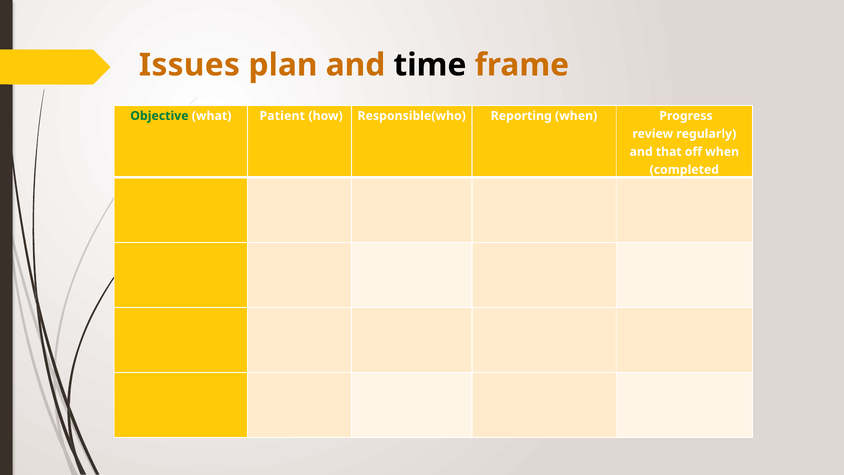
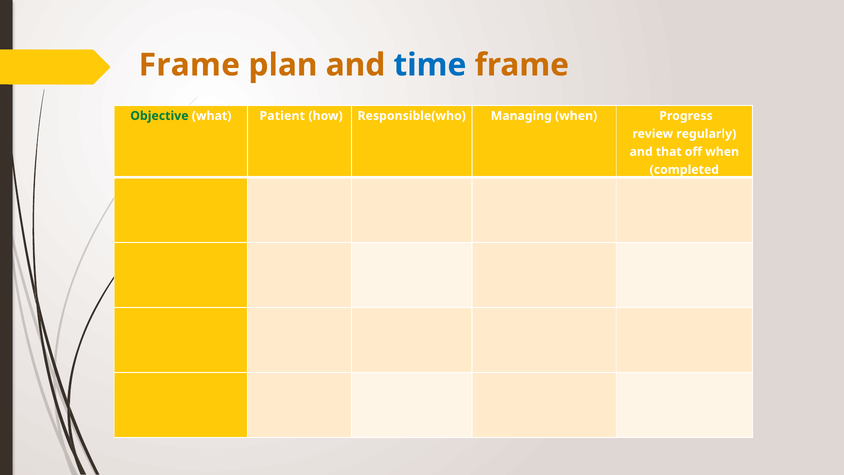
Issues: Issues -> Frame (189, 65)
time colour: black -> blue (430, 65)
Reporting: Reporting -> Managing (521, 116)
